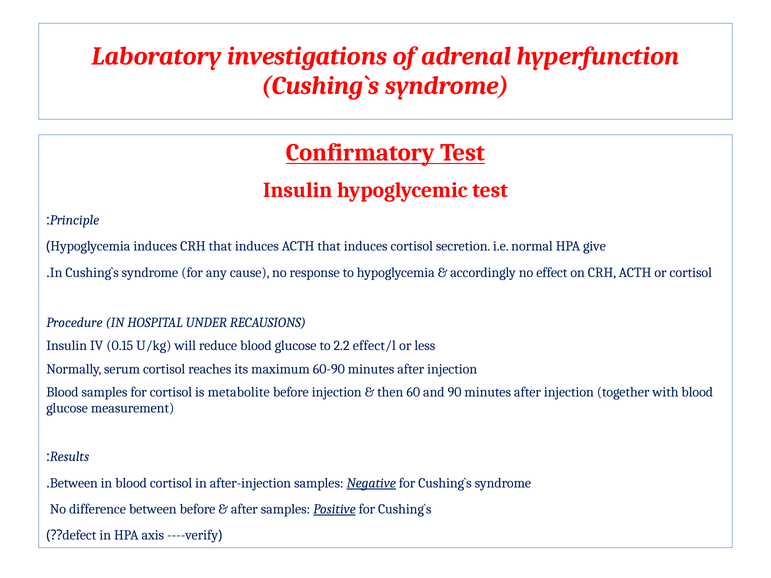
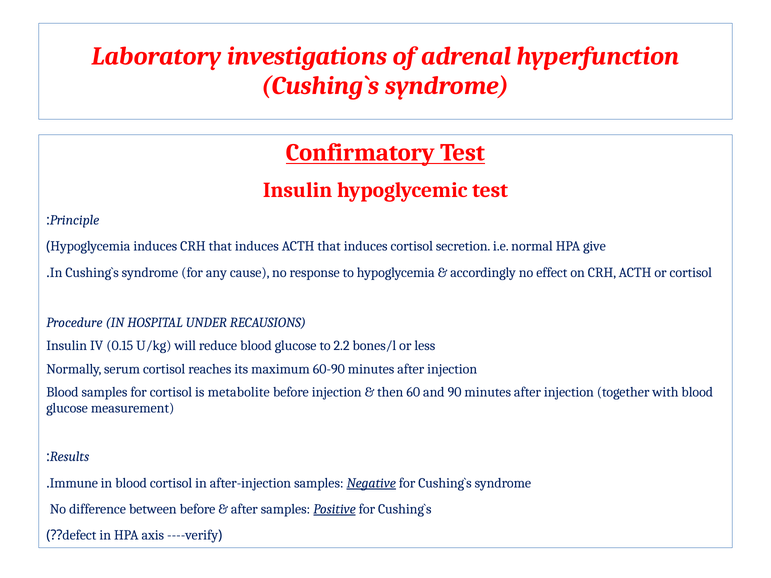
effect/l: effect/l -> bones/l (374, 346)
Between: Between -> Immune (74, 483)
